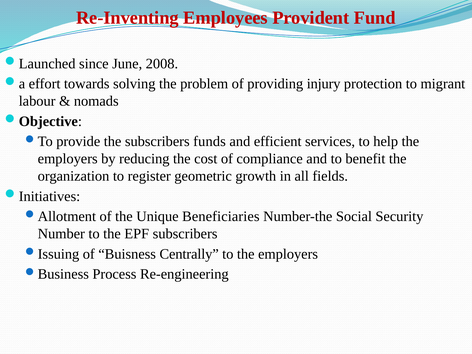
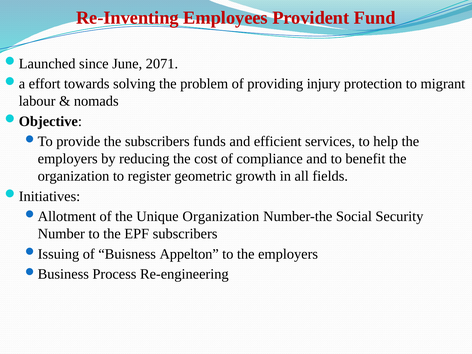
2008: 2008 -> 2071 (162, 64)
Unique Beneficiaries: Beneficiaries -> Organization (221, 216)
Centrally: Centrally -> Appelton (189, 254)
